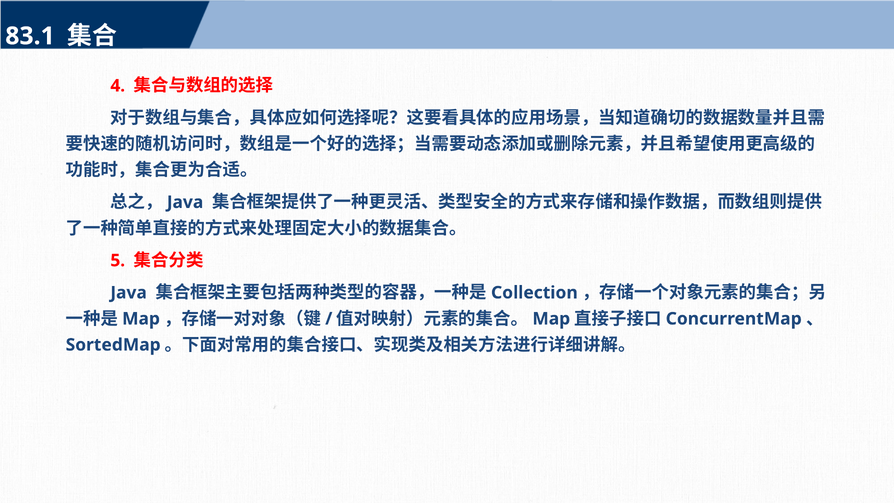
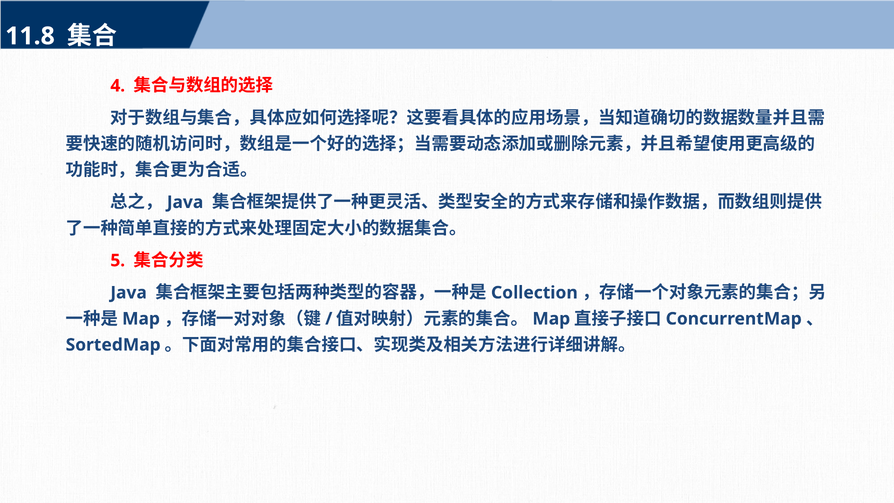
83.1: 83.1 -> 11.8 (30, 36)
